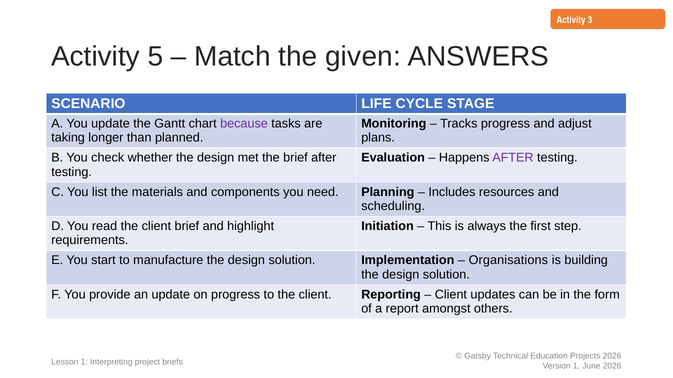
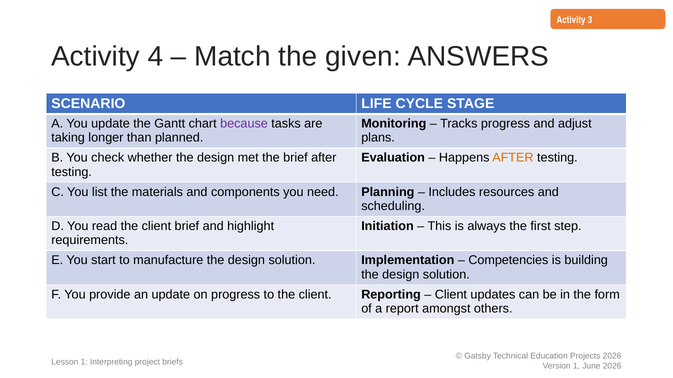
5: 5 -> 4 (155, 57)
AFTER colour: purple -> orange (513, 158)
Organisations: Organisations -> Competencies (508, 261)
